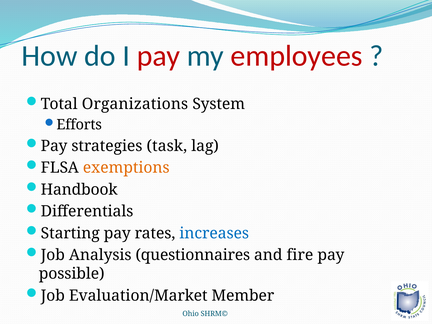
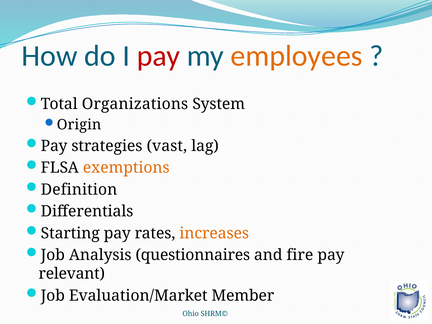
employees colour: red -> orange (297, 56)
Efforts: Efforts -> Origin (79, 125)
task: task -> vast (167, 146)
Handbook: Handbook -> Definition (79, 190)
increases colour: blue -> orange (214, 233)
possible: possible -> relevant (72, 274)
